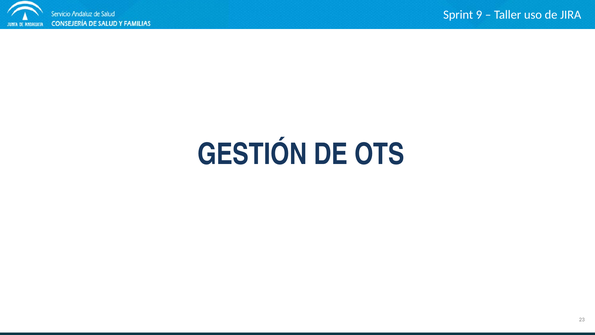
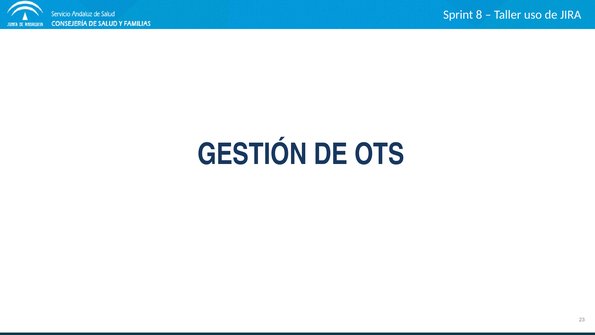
9: 9 -> 8 (479, 15)
